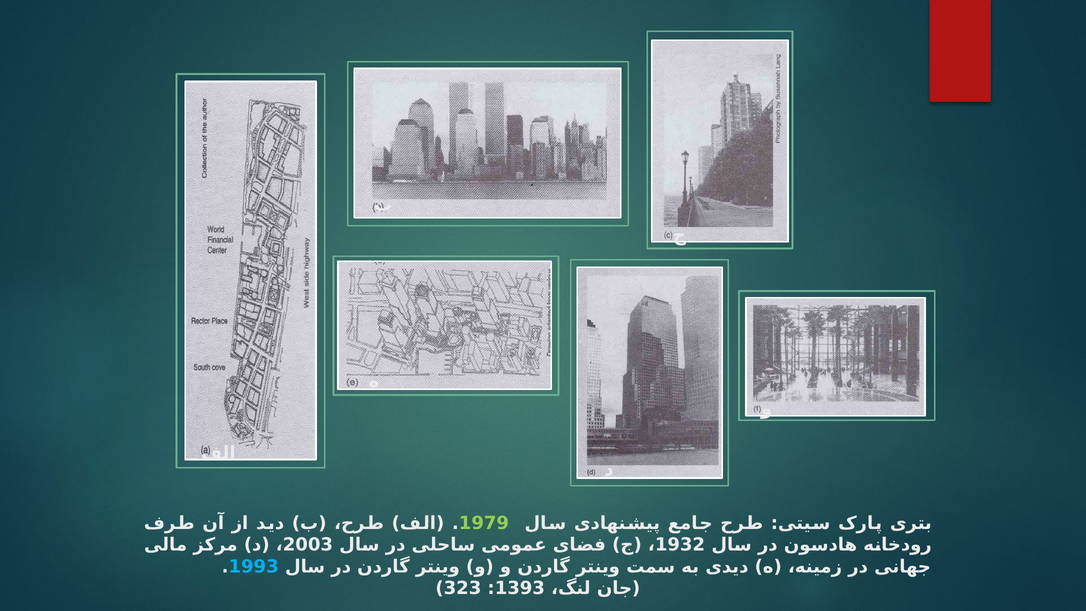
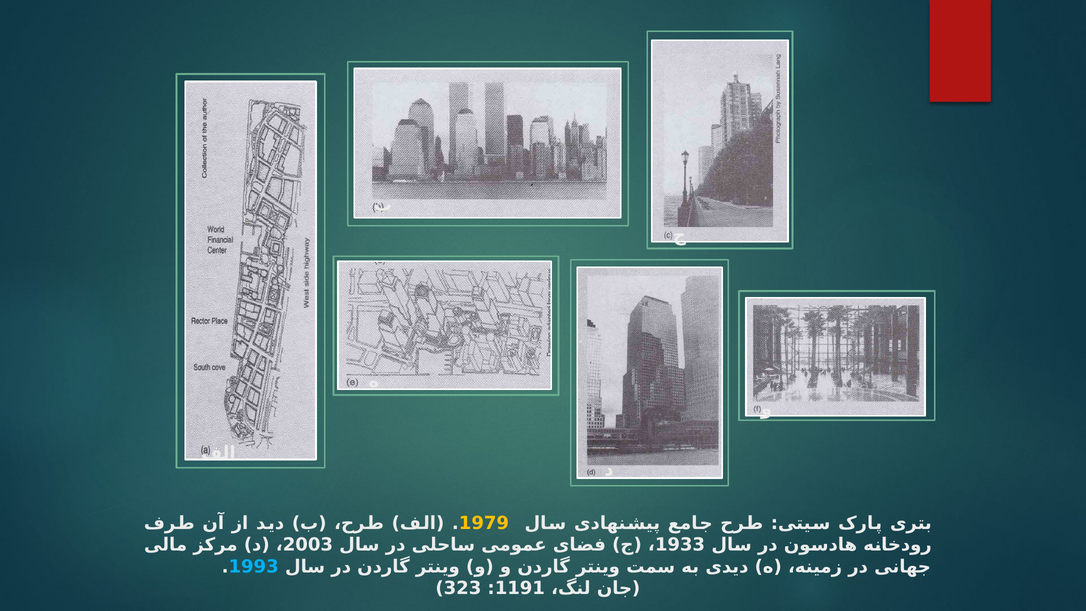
1979 colour: light green -> yellow (484, 523)
1932: 1932 -> 1933 (680, 545)
1393: 1393 -> 1191 (520, 588)
